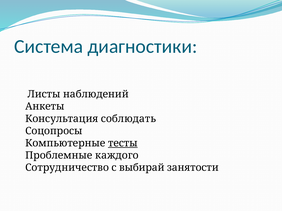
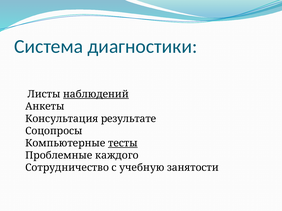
наблюдений underline: none -> present (96, 94)
соблюдать: соблюдать -> результате (129, 119)
выбирай: выбирай -> учебную (142, 168)
